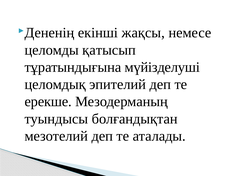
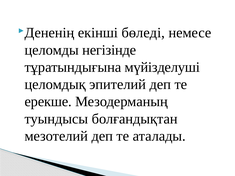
жақсы: жақсы -> бөледі (143, 33)
қатысып: қатысып -> негізінде (109, 50)
